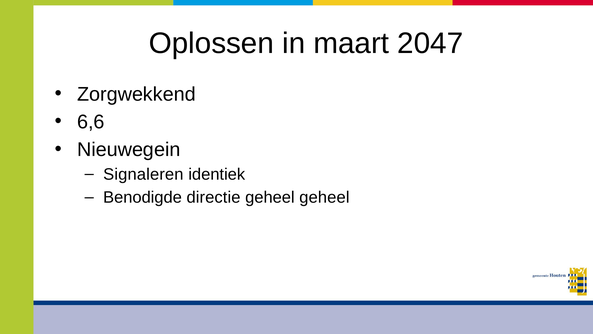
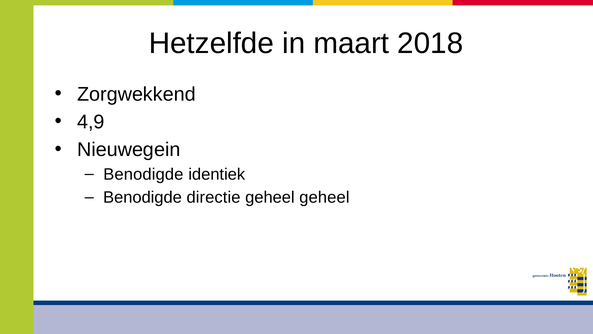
Oplossen: Oplossen -> Hetzelfde (211, 43)
2047: 2047 -> 2018 (430, 43)
6,6: 6,6 -> 4,9 (91, 122)
Signaleren: Signaleren -> Benodigde (143, 174)
